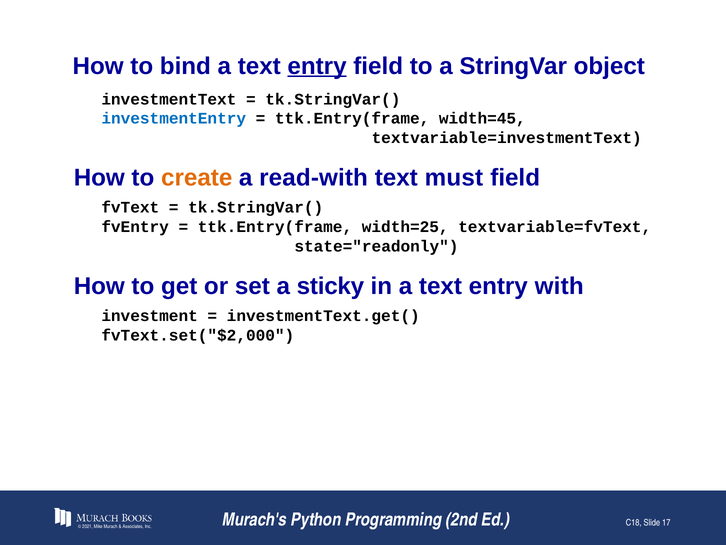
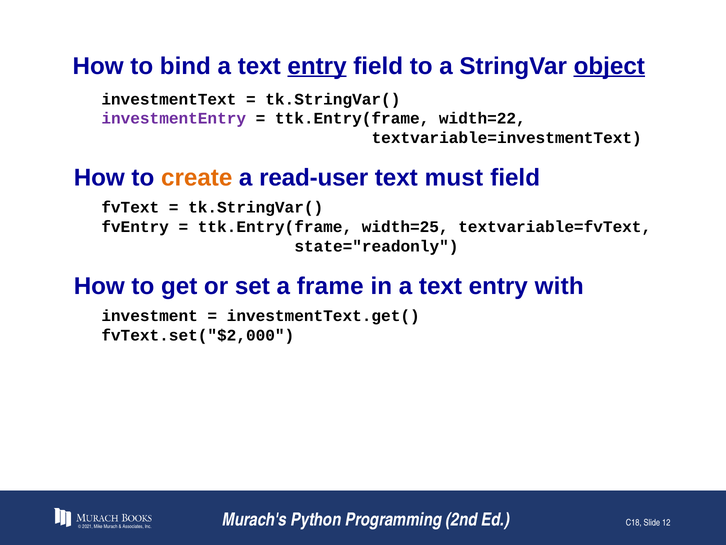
object underline: none -> present (609, 66)
investmentEntry colour: blue -> purple (174, 118)
width=45: width=45 -> width=22 (482, 118)
read-with: read-with -> read-user (314, 178)
sticky: sticky -> frame (330, 286)
17: 17 -> 12 (666, 522)
